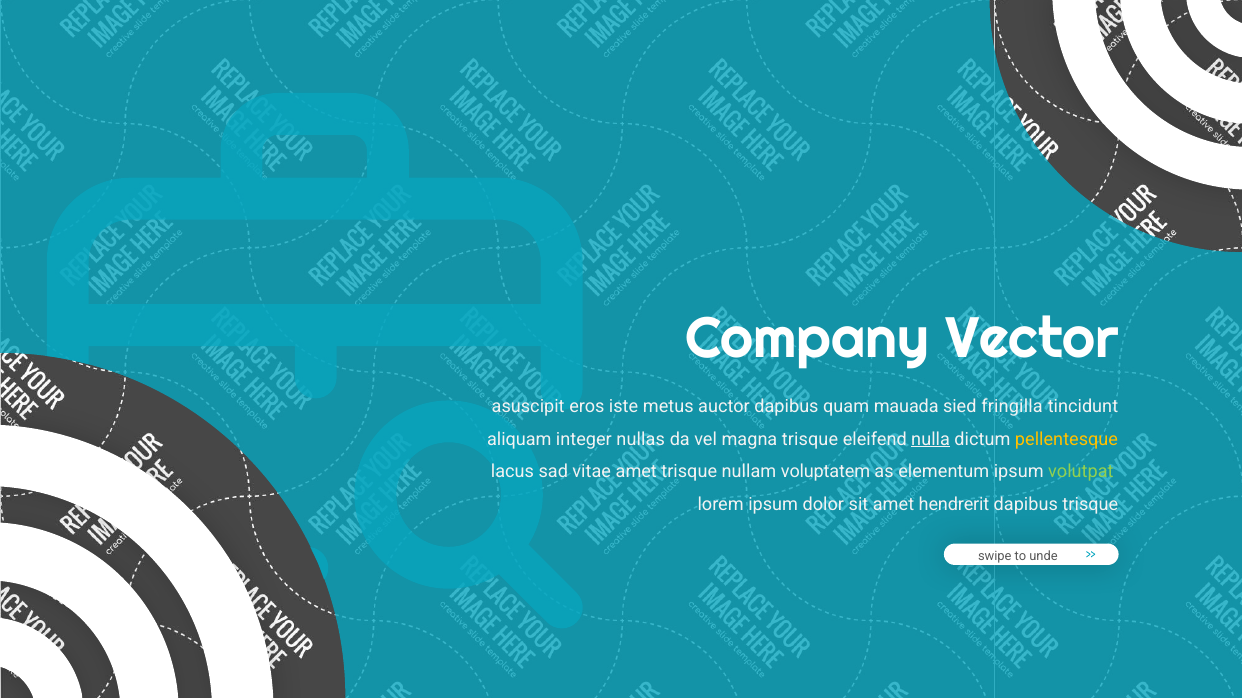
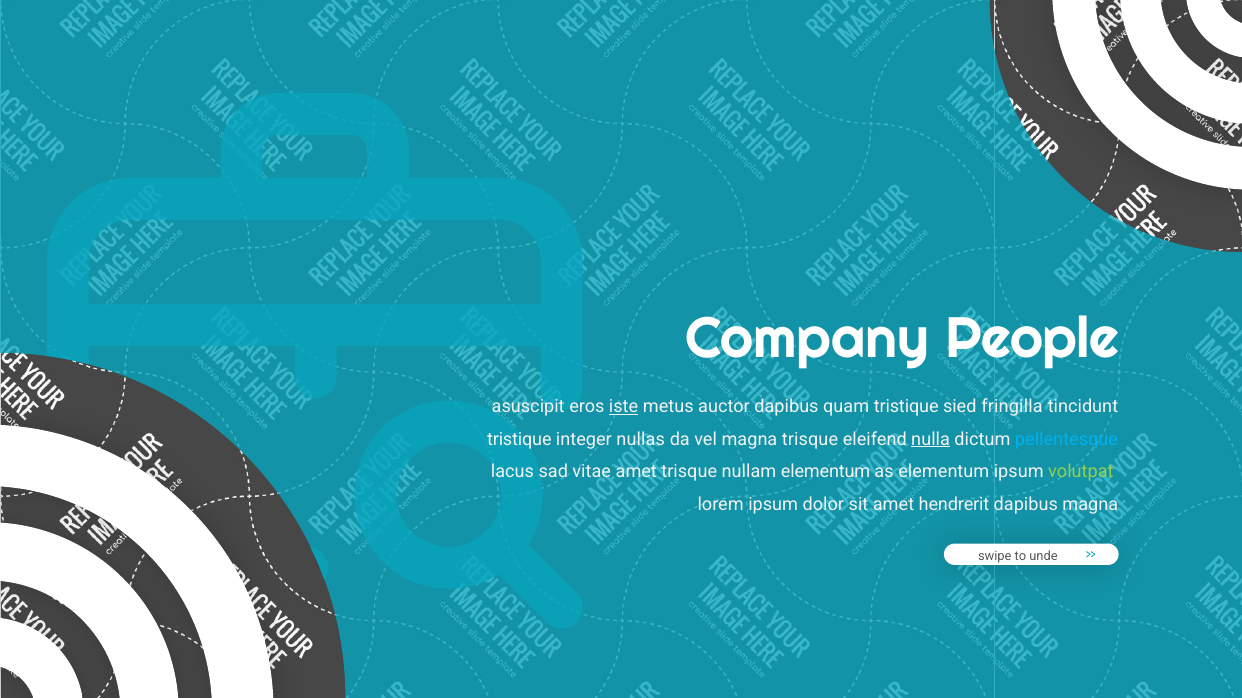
Vector: Vector -> People (1032, 339)
iste underline: none -> present (624, 407)
quam mauada: mauada -> tristique (906, 407)
aliquam: aliquam -> tristique (519, 439)
pellentesque colour: yellow -> light blue (1067, 439)
nullam voluptatem: voluptatem -> elementum (826, 472)
dapibus trisque: trisque -> magna (1090, 505)
